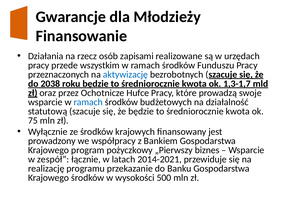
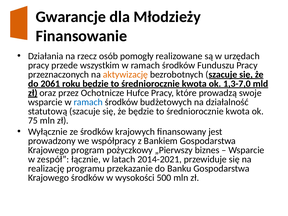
zapisami: zapisami -> pomogły (137, 56)
aktywizację colour: blue -> orange (125, 74)
2038: 2038 -> 2061 (50, 84)
1,3-1,7: 1,3-1,7 -> 1,3-7,0 (237, 84)
